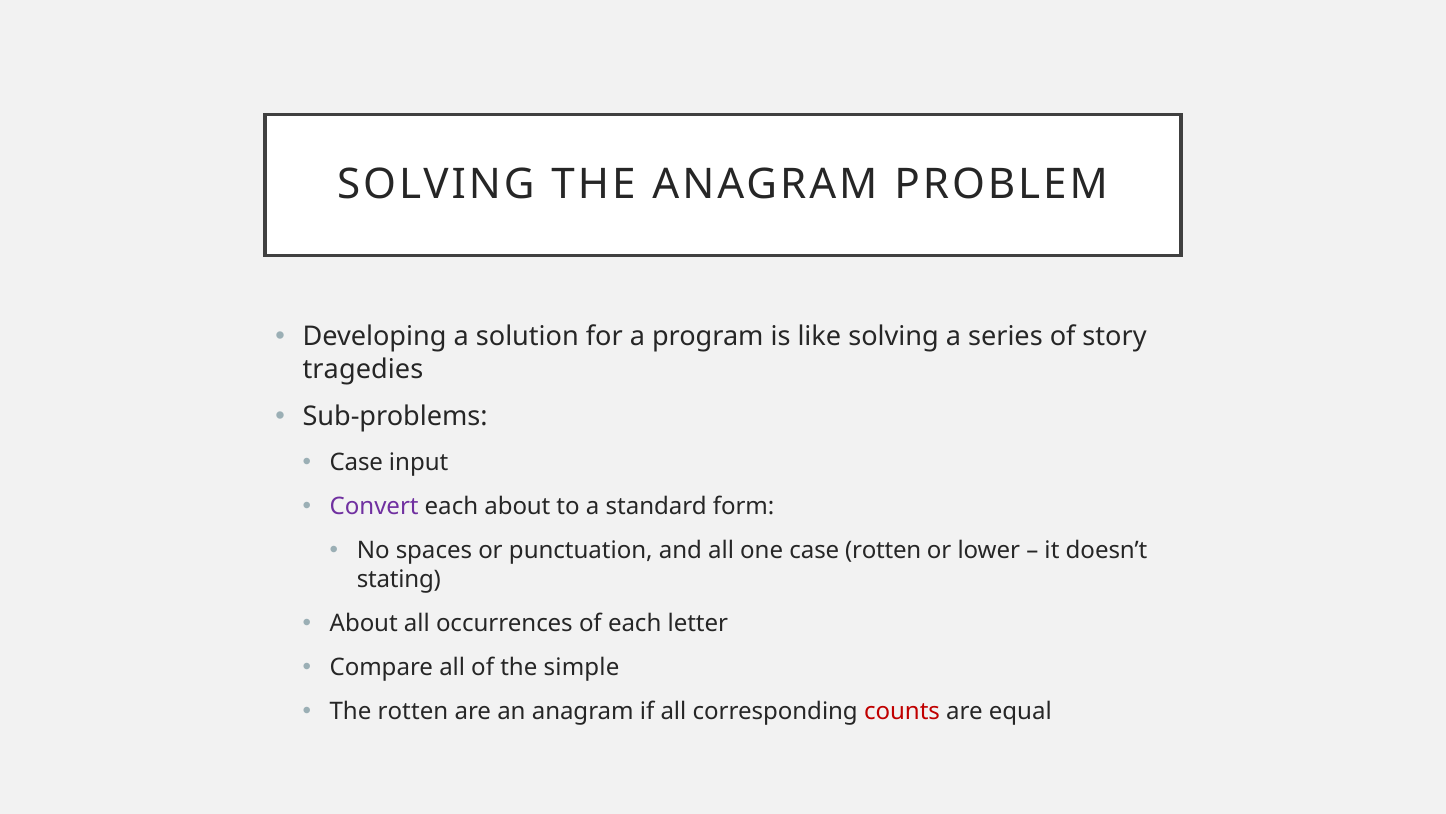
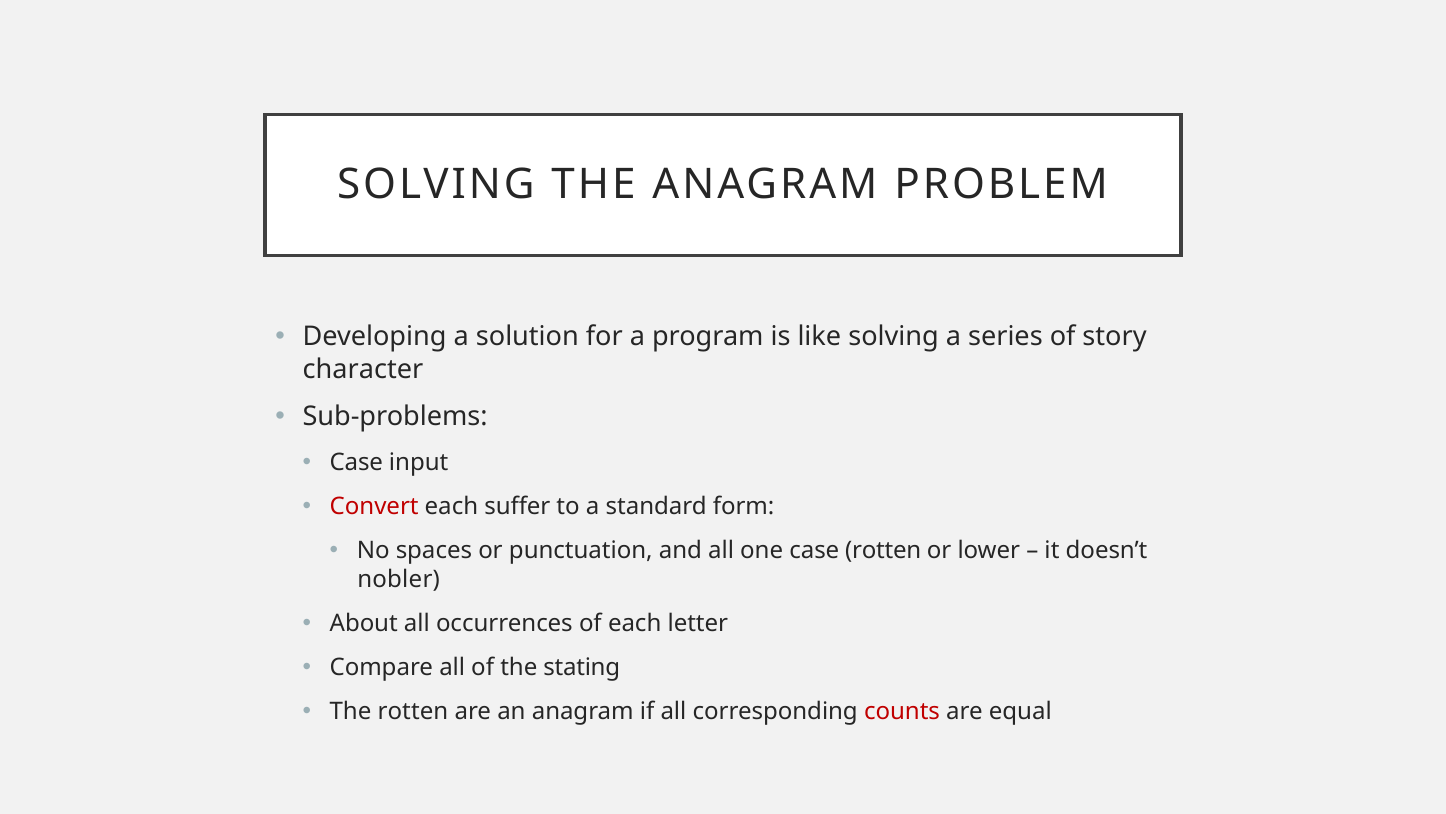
tragedies: tragedies -> character (363, 369)
Convert colour: purple -> red (374, 506)
each about: about -> suffer (517, 506)
stating: stating -> nobler (399, 579)
simple: simple -> stating (582, 667)
